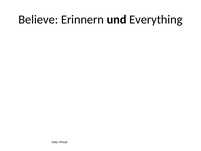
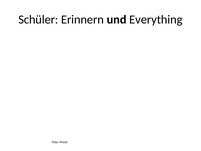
Believe: Believe -> Schüler (38, 19)
